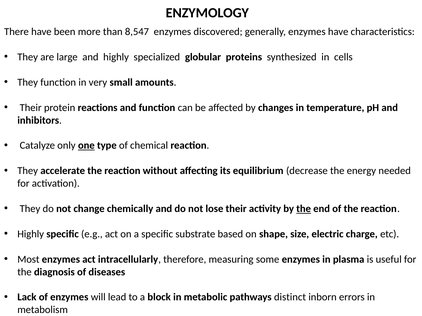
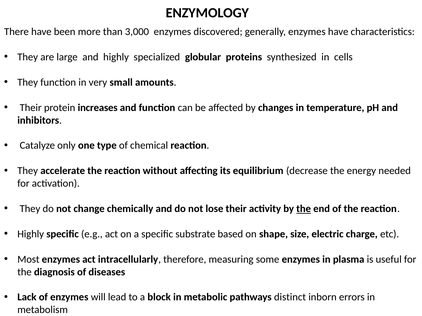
8,547: 8,547 -> 3,000 (137, 32)
reactions: reactions -> increases (98, 108)
one underline: present -> none (86, 146)
